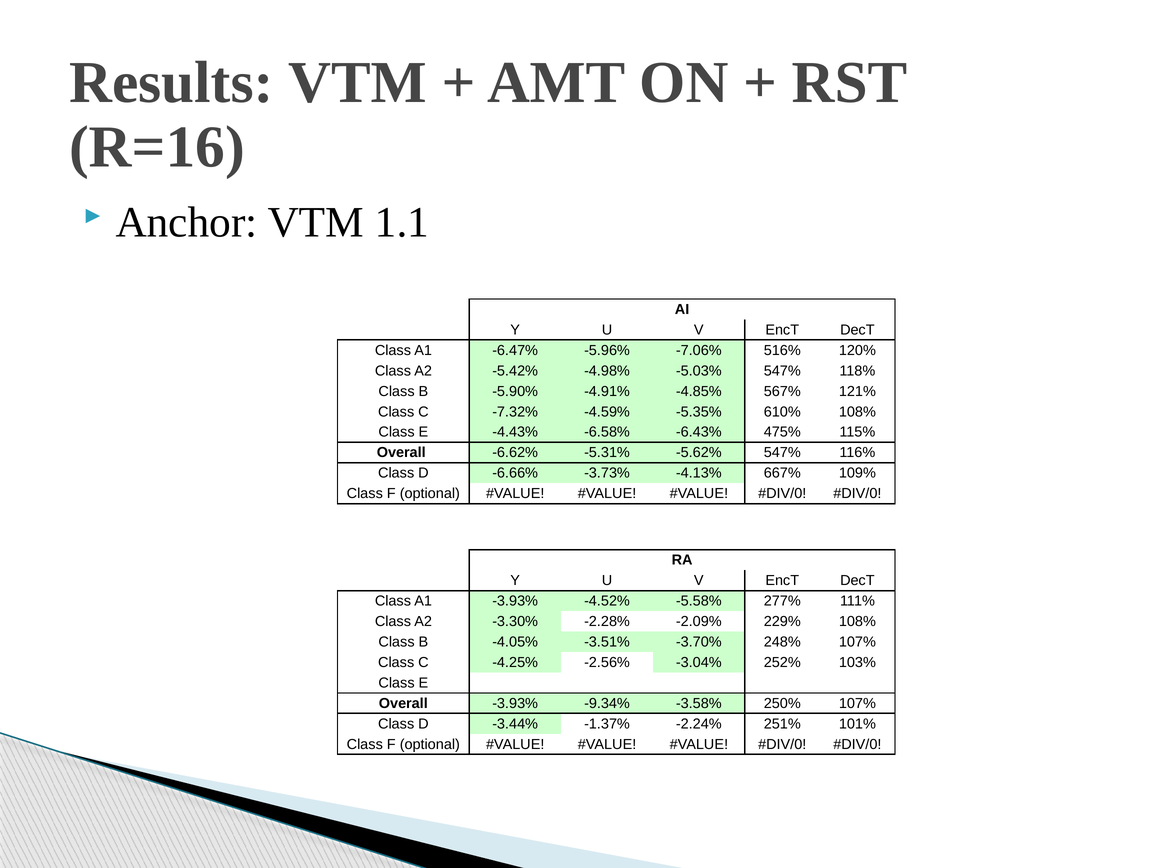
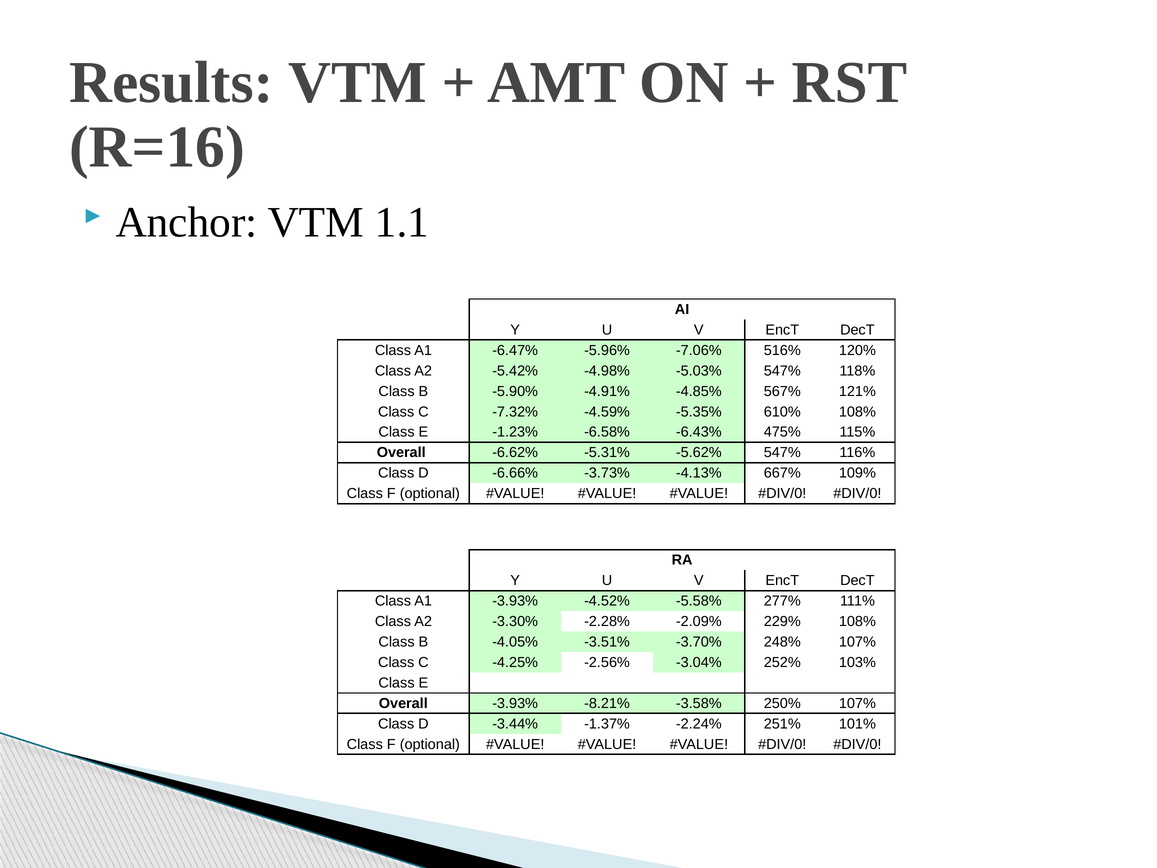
-4.43%: -4.43% -> -1.23% (515, 432)
-9.34%: -9.34% -> -8.21% (607, 703)
